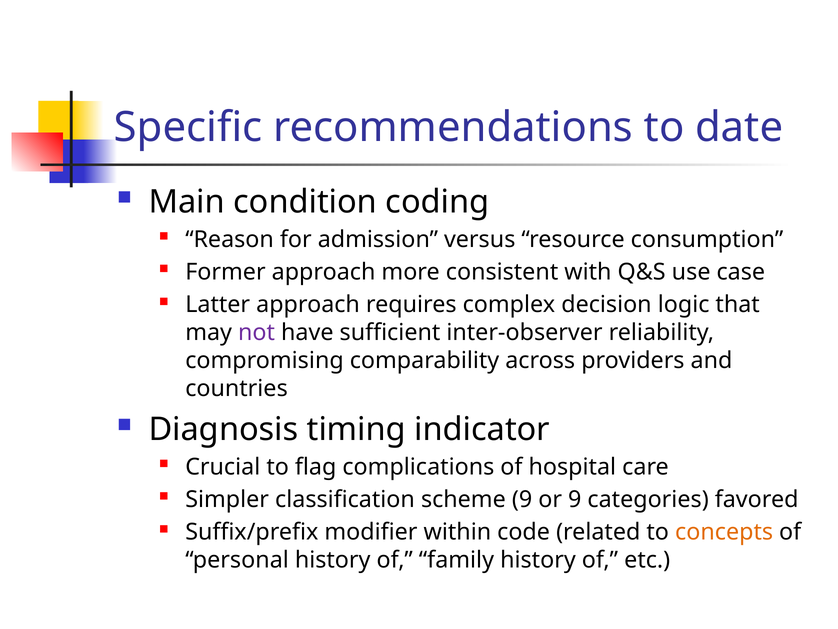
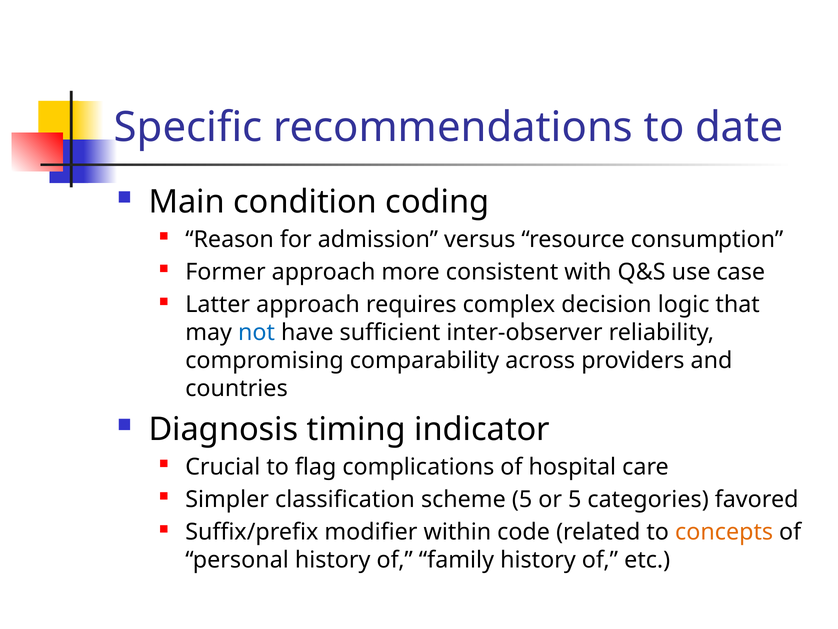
not colour: purple -> blue (257, 332)
scheme 9: 9 -> 5 (522, 499)
or 9: 9 -> 5 (575, 499)
